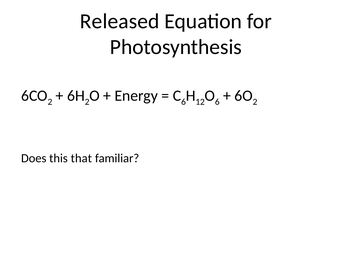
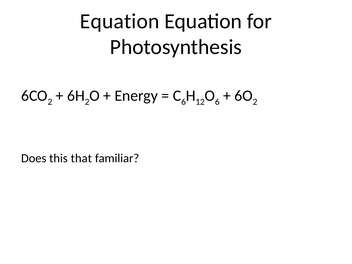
Released: Released -> Equation (120, 21)
